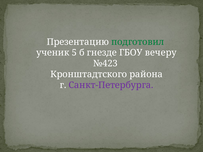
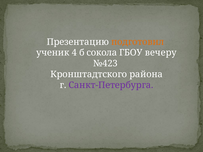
подготовил colour: green -> orange (138, 42)
5: 5 -> 4 (74, 53)
гнезде: гнезде -> сокола (102, 53)
